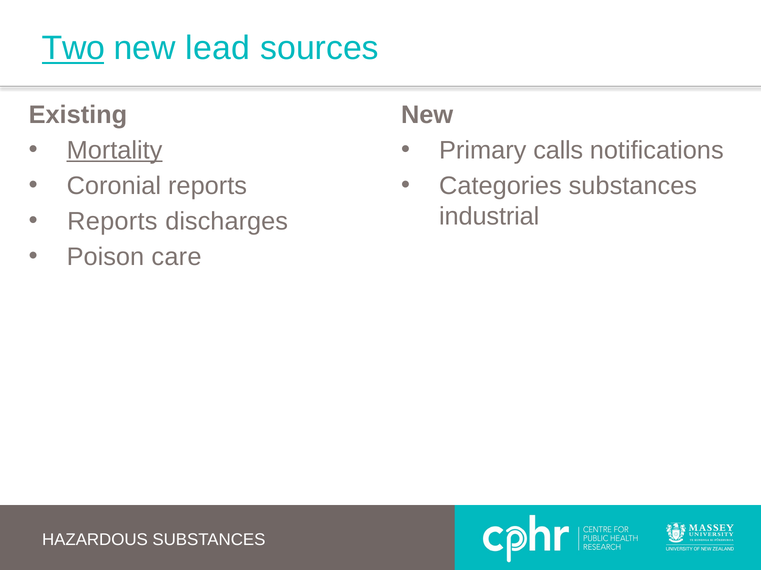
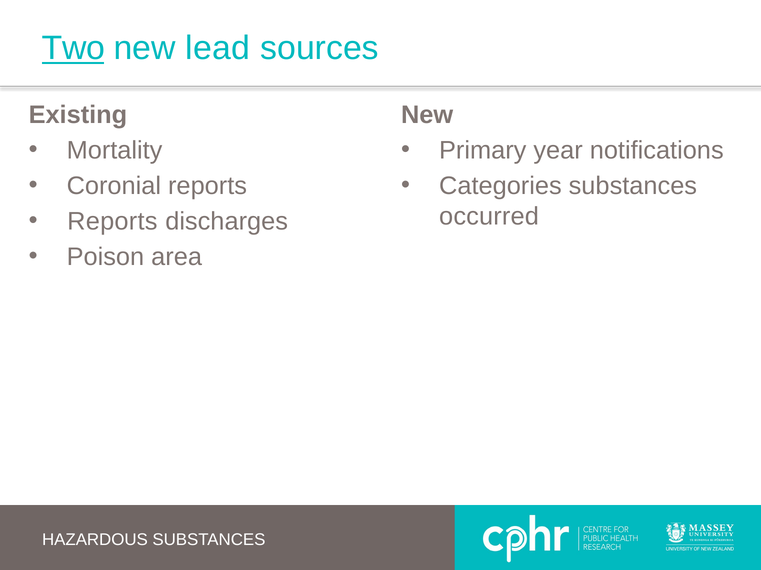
Mortality underline: present -> none (115, 151)
calls: calls -> year (558, 151)
industrial: industrial -> occurred (489, 217)
care: care -> area (177, 257)
